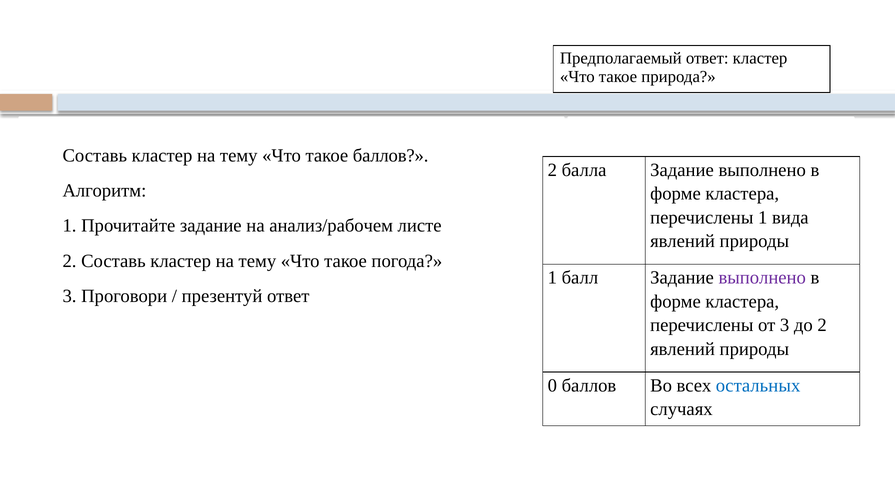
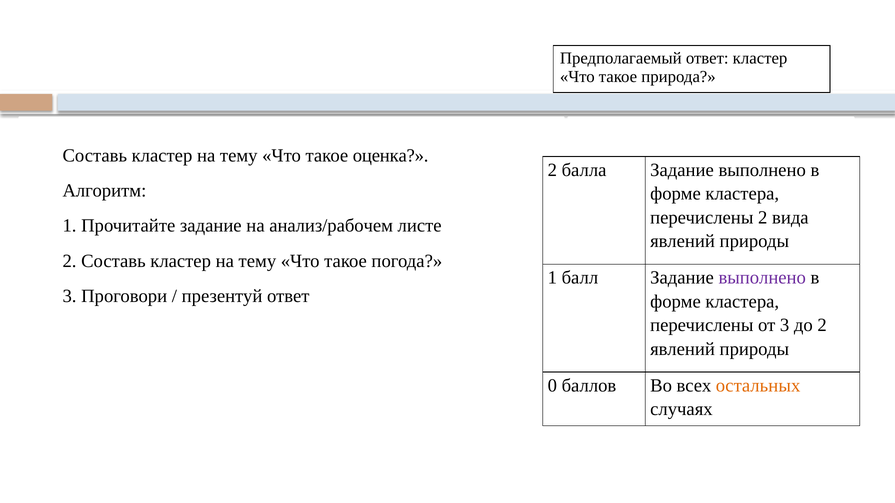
такое баллов: баллов -> оценка (391, 156)
перечислены 1: 1 -> 2 (763, 218)
остальных colour: blue -> orange (758, 386)
